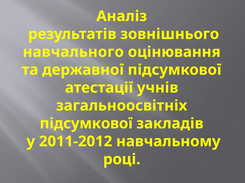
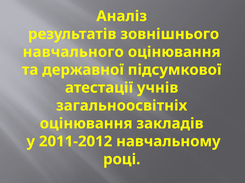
підсумкової: підсумкової -> оцінювання (86, 124)
